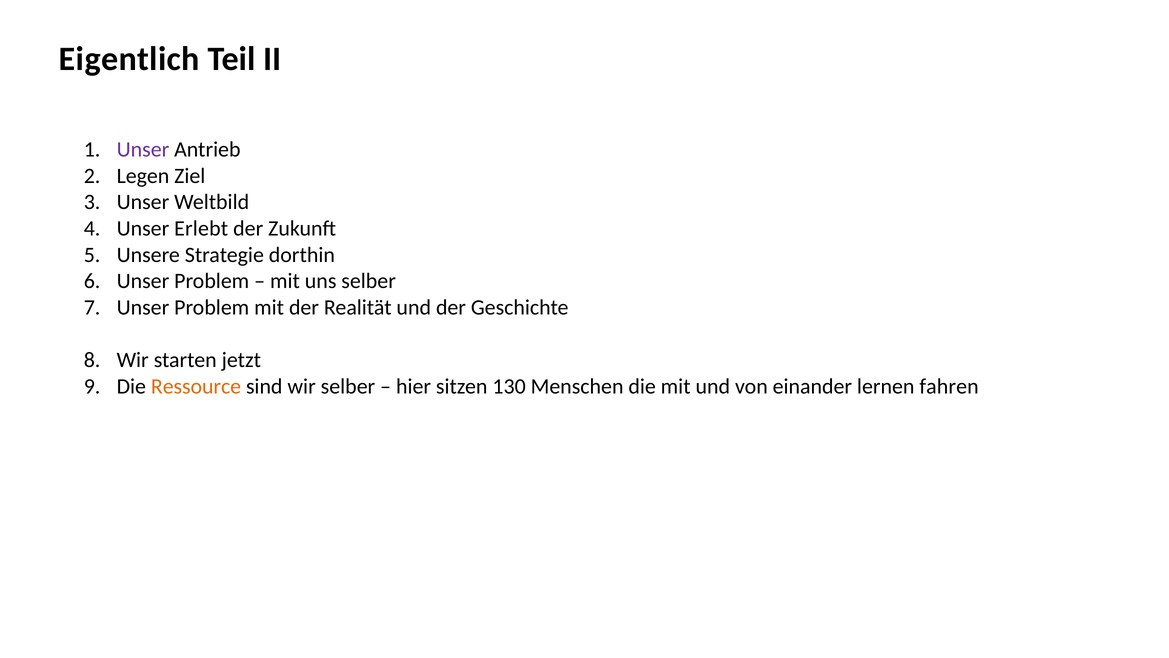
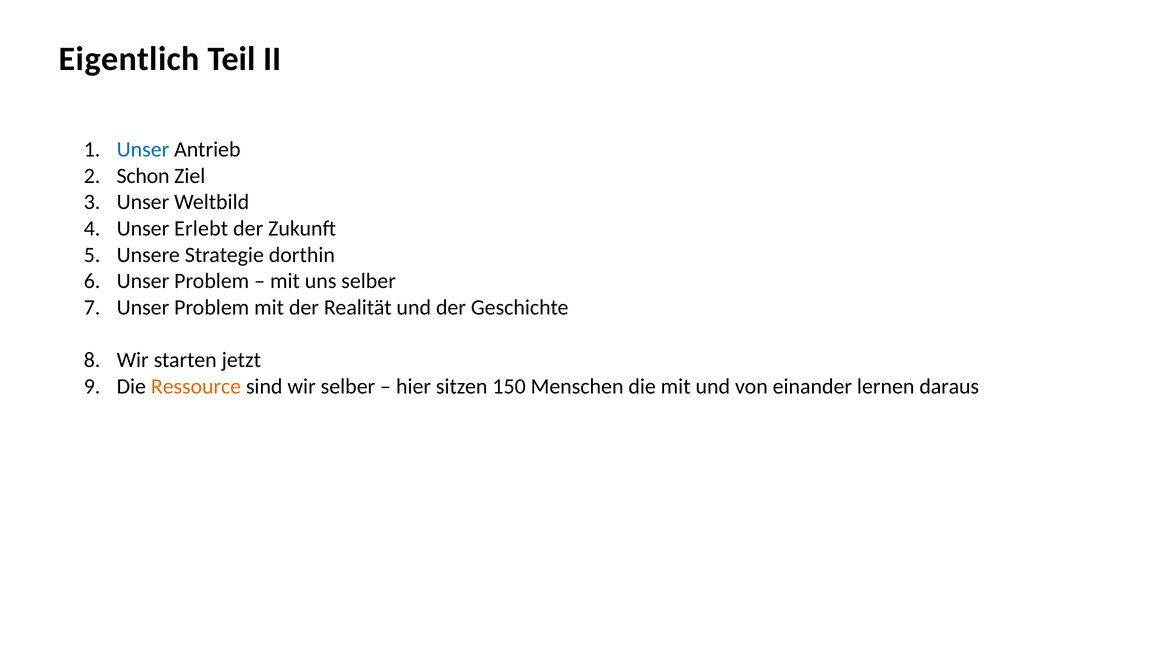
Unser colour: purple -> blue (143, 149)
Legen: Legen -> Schon (143, 176)
130: 130 -> 150 (509, 386)
fahren: fahren -> daraus (949, 386)
